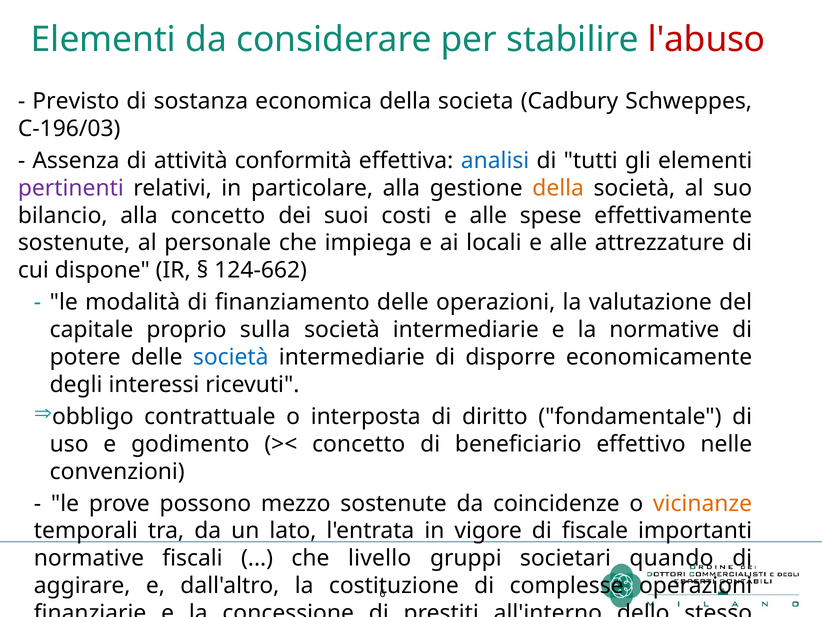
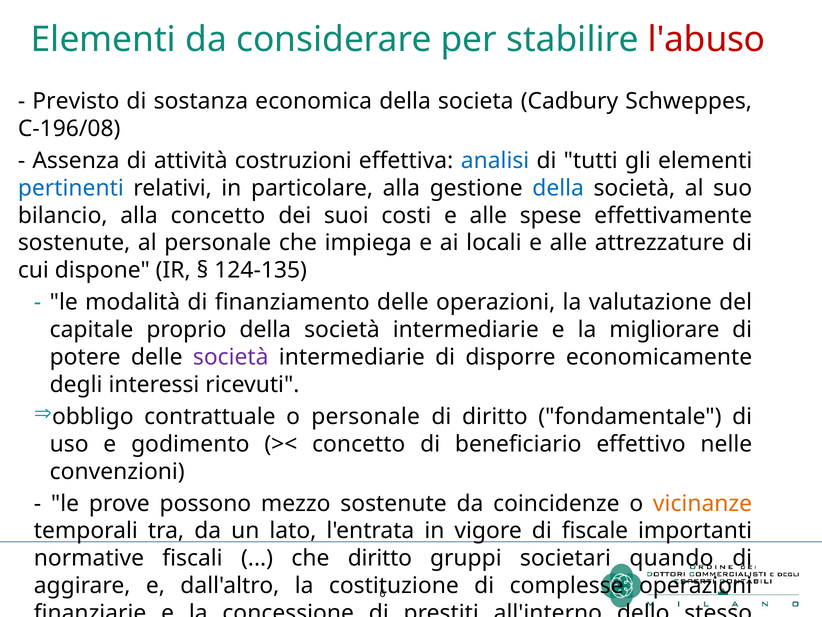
C-196/03: C-196/03 -> C-196/08 (69, 129)
conformità: conformità -> costruzioni (293, 160)
pertinenti colour: purple -> blue (71, 188)
della colour: orange -> blue (558, 188)
124-662: 124-662 -> 124-135 (261, 270)
proprio sulla: sulla -> della (265, 330)
la normative: normative -> migliorare (664, 330)
società colour: blue -> purple (231, 357)
o interposta: interposta -> personale (366, 416)
che livello: livello -> diritto (380, 558)
